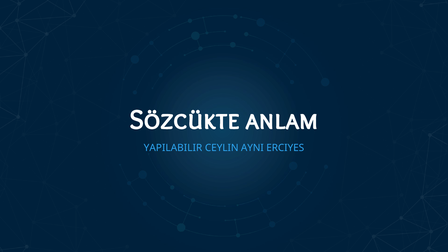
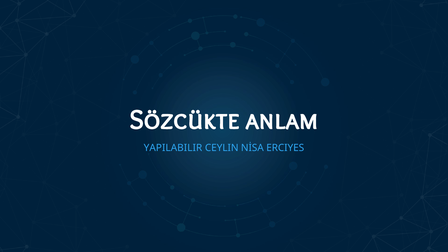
AYNI: AYNI -> NİSA (252, 148)
